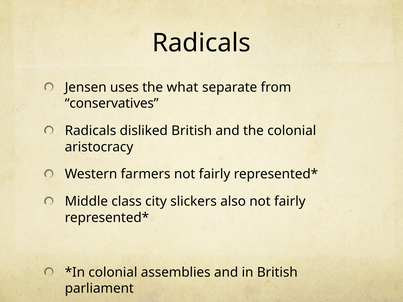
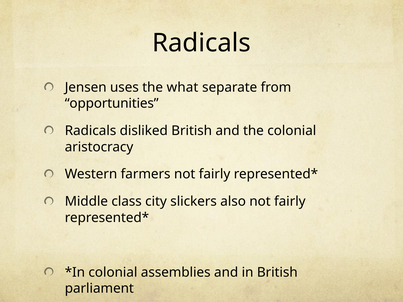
conservatives: conservatives -> opportunities (112, 104)
